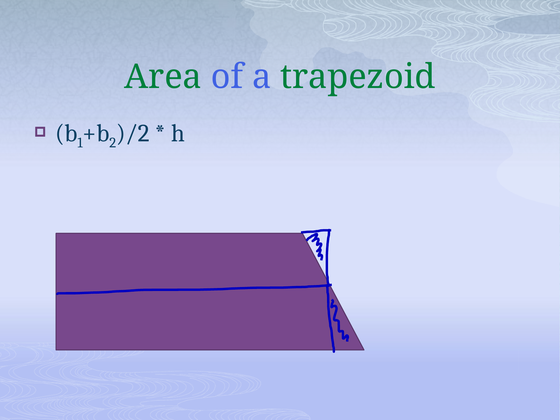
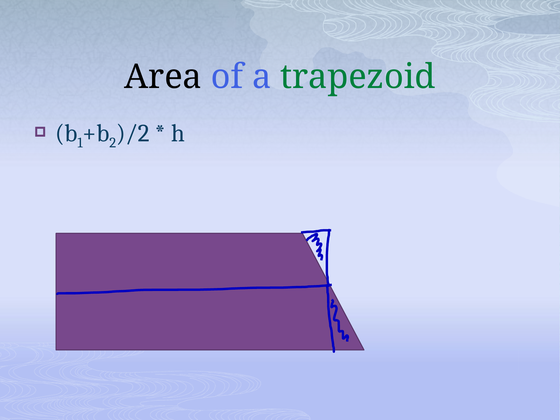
Area colour: green -> black (163, 77)
